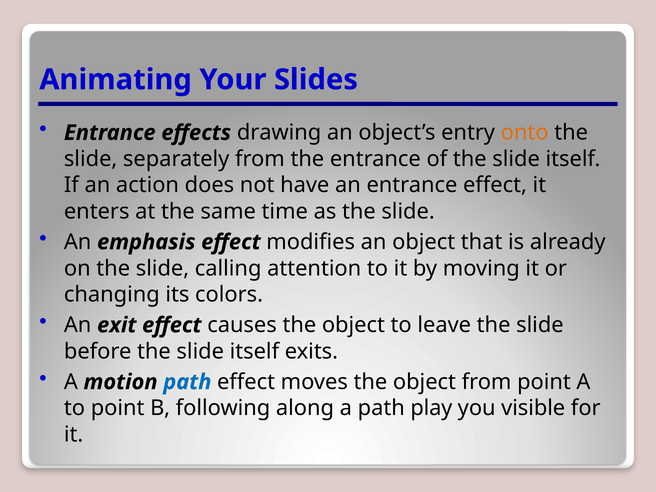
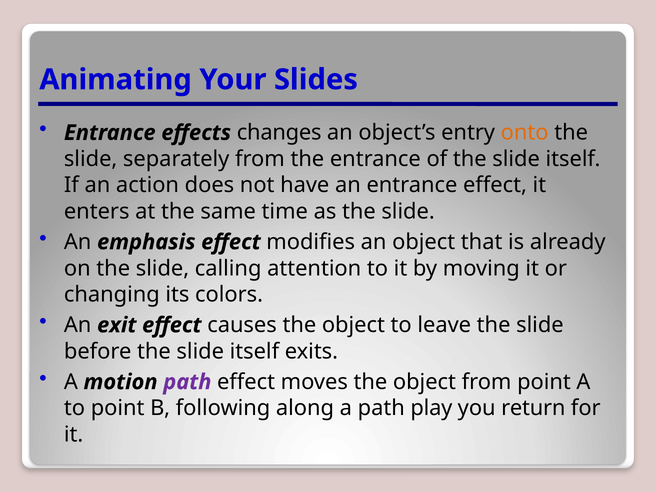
drawing: drawing -> changes (279, 133)
path colour: blue -> purple (187, 382)
visible: visible -> return (533, 408)
